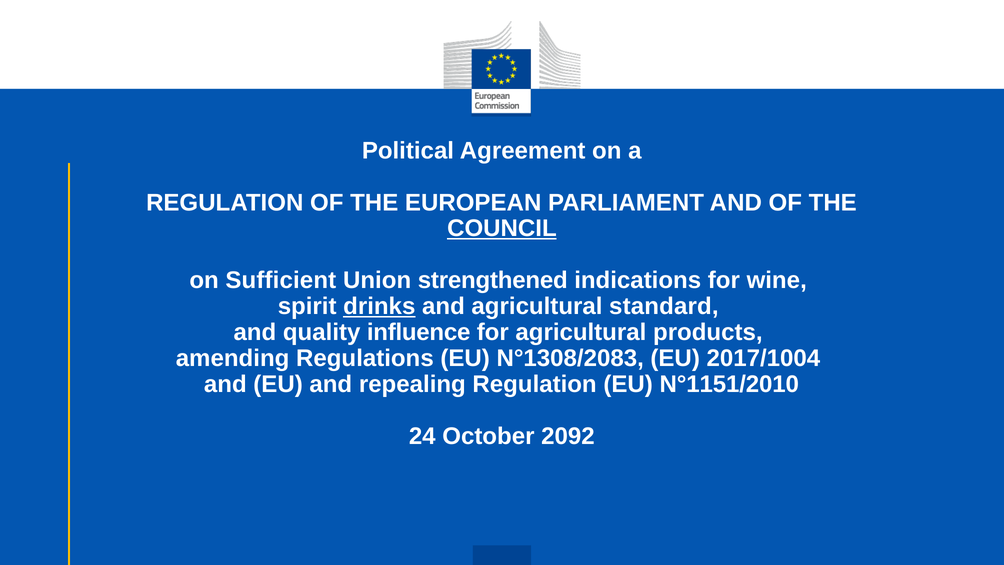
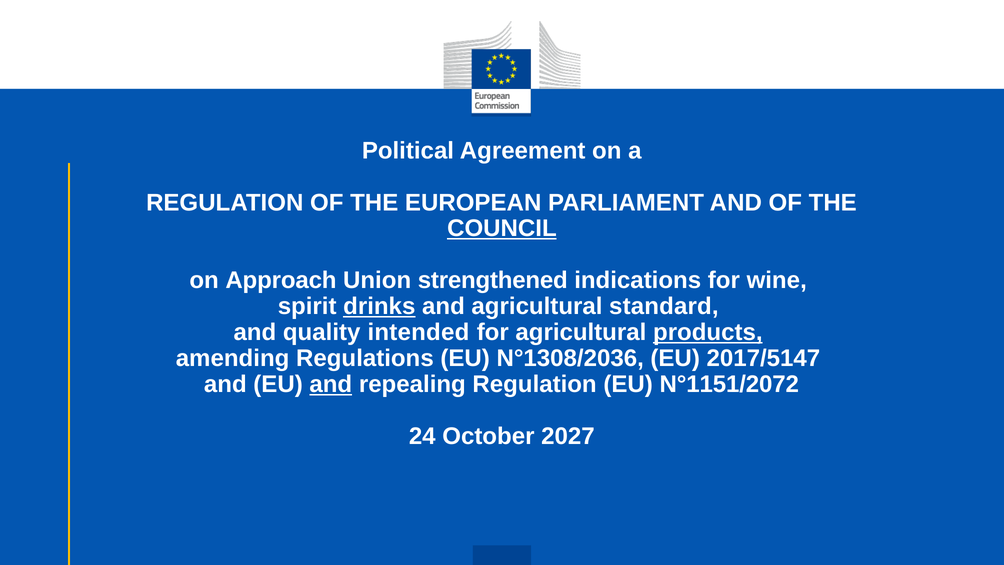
Sufficient: Sufficient -> Approach (281, 280)
influence: influence -> intended (418, 332)
products underline: none -> present (708, 332)
N°1308/2083: N°1308/2083 -> N°1308/2036 (570, 358)
2017/1004: 2017/1004 -> 2017/5147 (763, 358)
and underline: none -> present (331, 384)
N°1151/2010: N°1151/2010 -> N°1151/2072 (729, 384)
2092: 2092 -> 2027 (568, 436)
